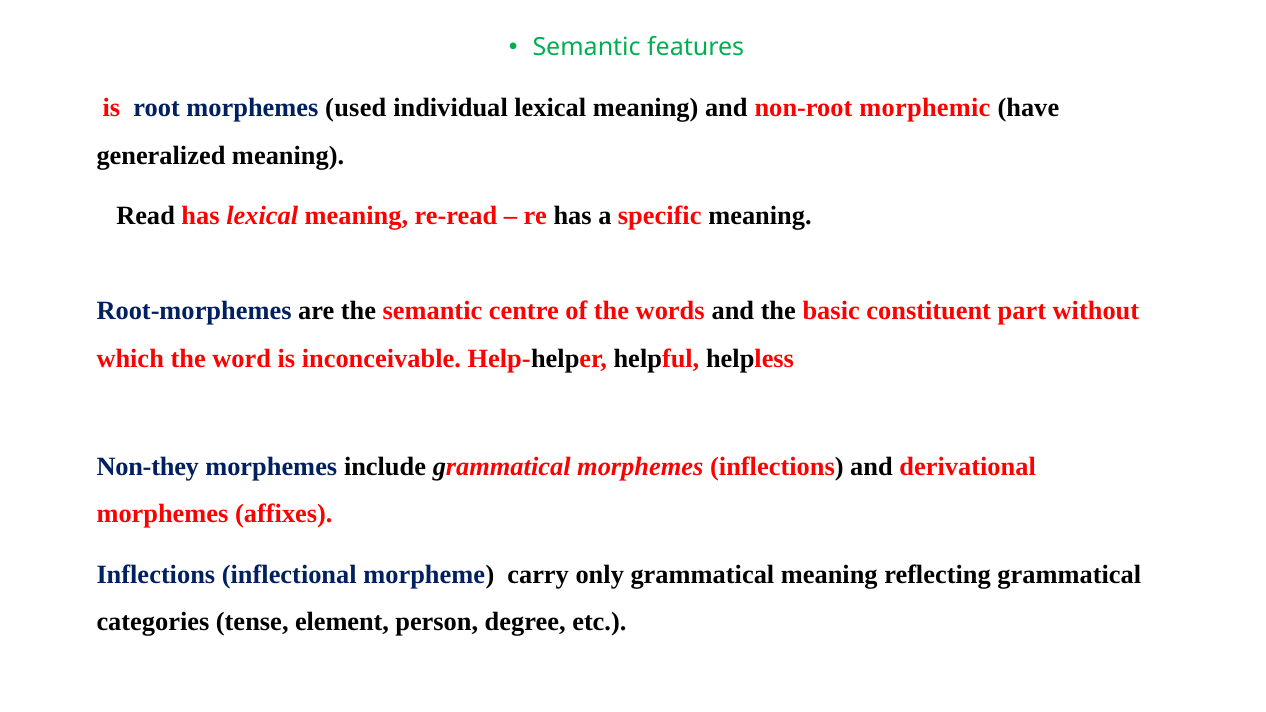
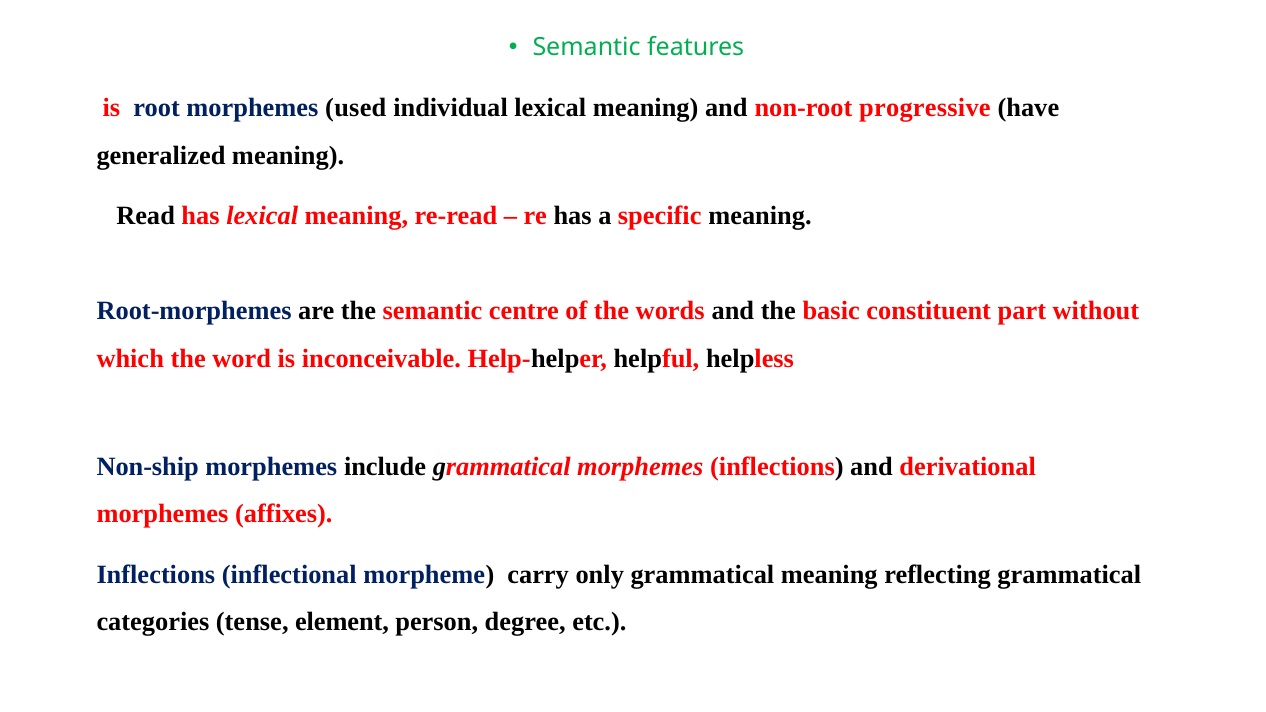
morphemic: morphemic -> progressive (925, 108)
Non-they: Non-they -> Non-ship (148, 467)
